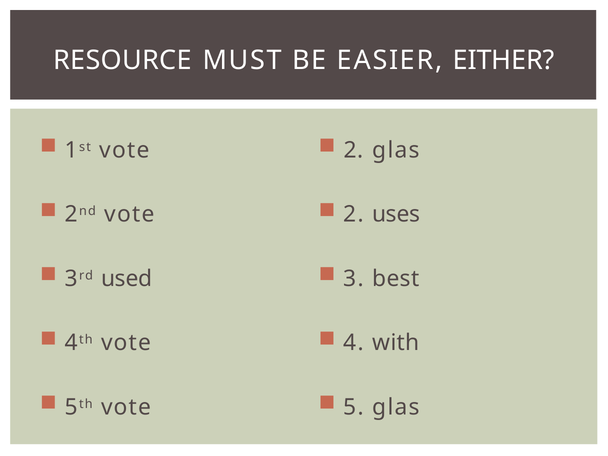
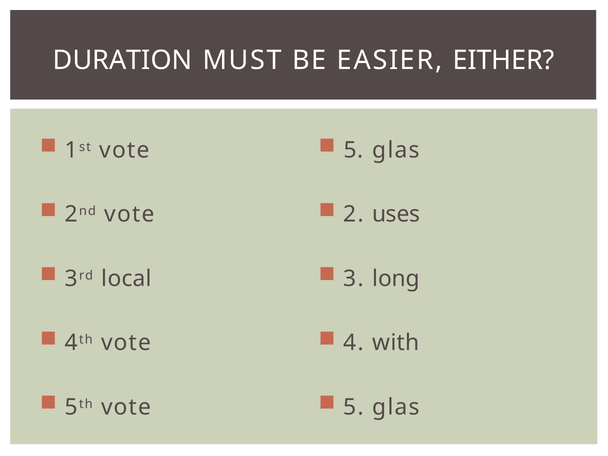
RESOURCE: RESOURCE -> DURATION (123, 61)
2: 2 -> 5 (354, 150)
used: used -> local (127, 279)
best: best -> long (396, 279)
